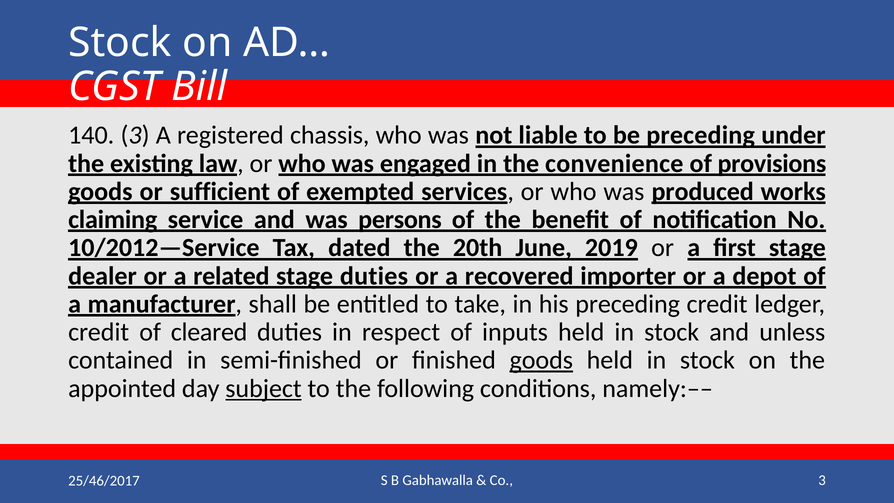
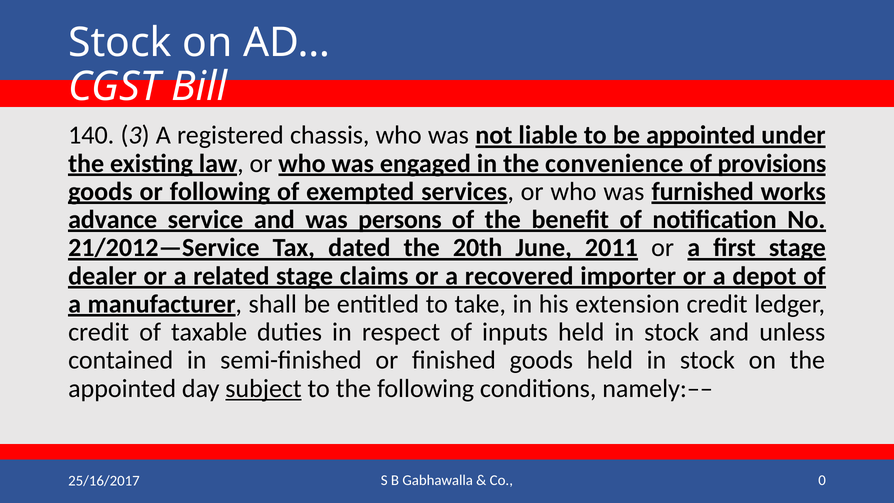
be preceding: preceding -> appointed (701, 135)
or sufficient: sufficient -> following (220, 192)
produced: produced -> furnished (703, 192)
claiming: claiming -> advance (113, 220)
10/2012—Service: 10/2012—Service -> 21/2012—Service (164, 248)
2019: 2019 -> 2011 (611, 248)
stage duties: duties -> claims (374, 276)
his preceding: preceding -> extension (628, 304)
cleared: cleared -> taxable (209, 332)
goods underline: present -> none (541, 360)
Co 3: 3 -> 0 (822, 480)
25/46/2017: 25/46/2017 -> 25/16/2017 (104, 481)
